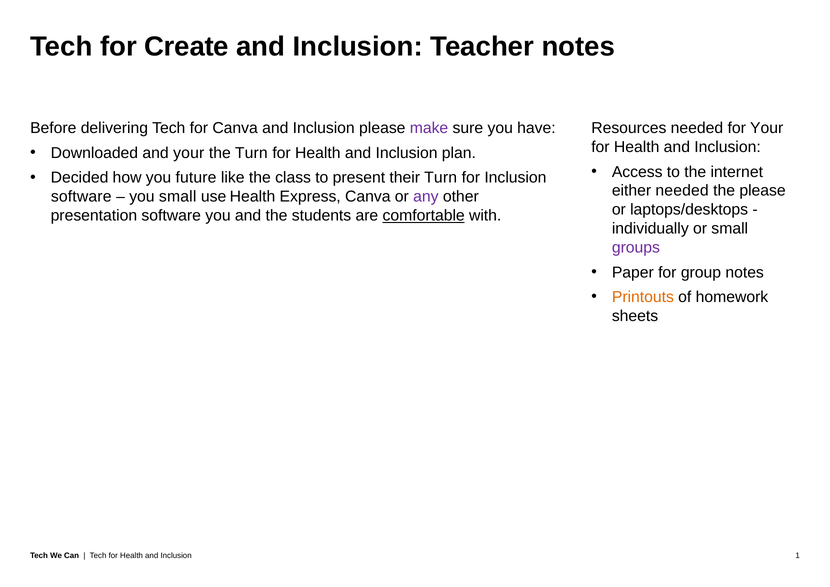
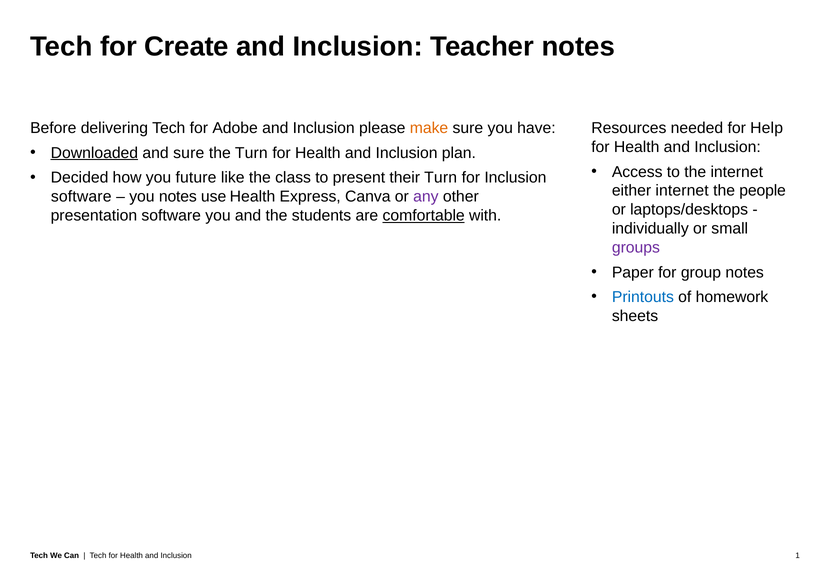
for Canva: Canva -> Adobe (235, 128)
make colour: purple -> orange (429, 128)
for Your: Your -> Help (767, 128)
Downloaded underline: none -> present (94, 153)
and your: your -> sure (189, 153)
either needed: needed -> internet (682, 191)
the please: please -> people (763, 191)
you small: small -> notes (178, 197)
Printouts colour: orange -> blue (643, 297)
